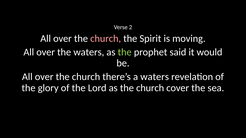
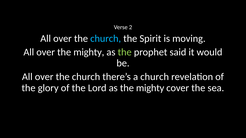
church colour: pink -> light blue (106, 39)
over the waters: waters -> mighty (89, 52)
a waters: waters -> church (155, 77)
as the church: church -> mighty (150, 88)
